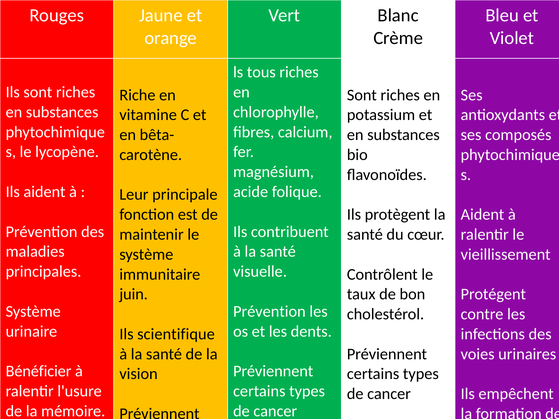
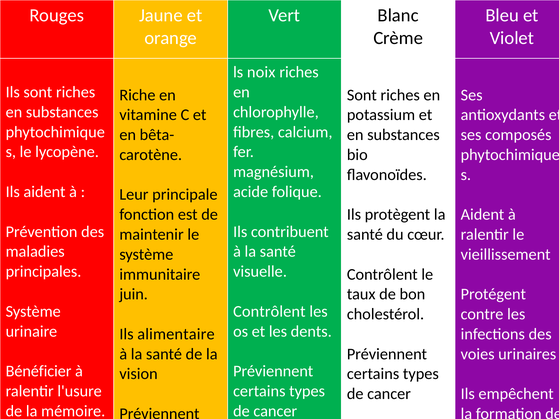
tous: tous -> noix (261, 72)
Prévention: Prévention -> Contrôlent (269, 312)
scientifique: scientifique -> alimentaire (176, 334)
